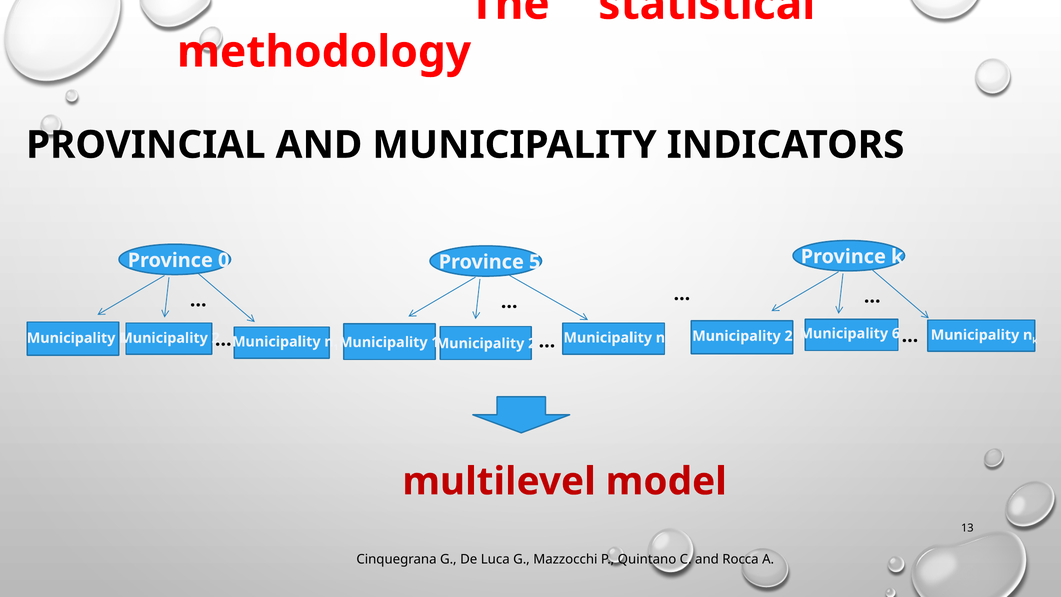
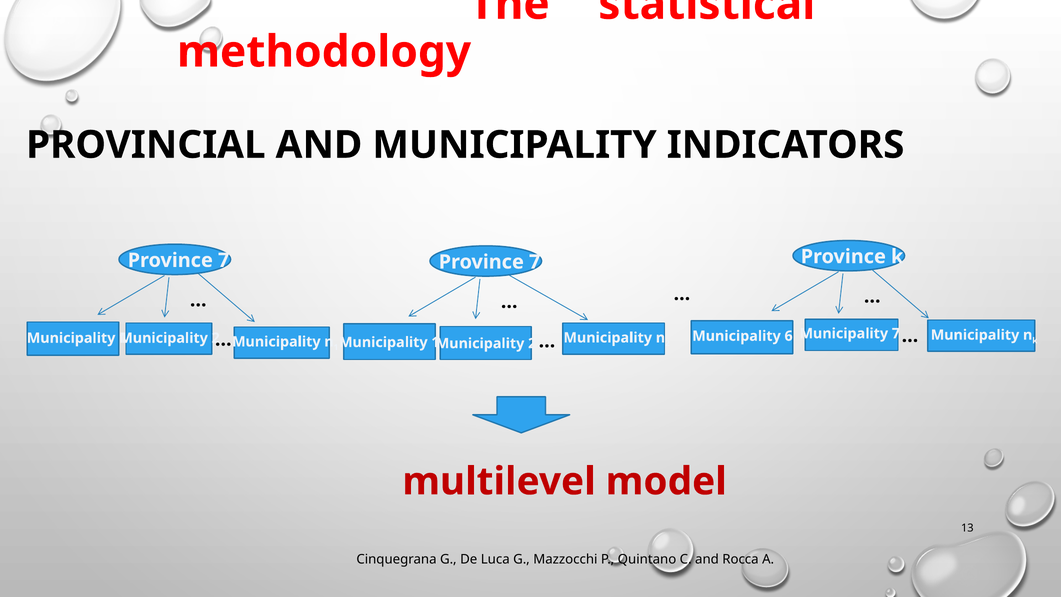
0: 0 -> 7 (224, 260)
5: 5 -> 7 (535, 262)
Municipality 2: 2 -> 6 (789, 336)
Municipality 6: 6 -> 7 (896, 333)
